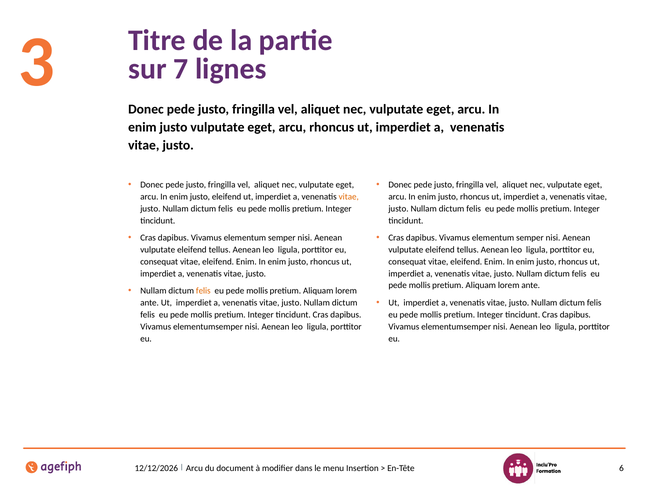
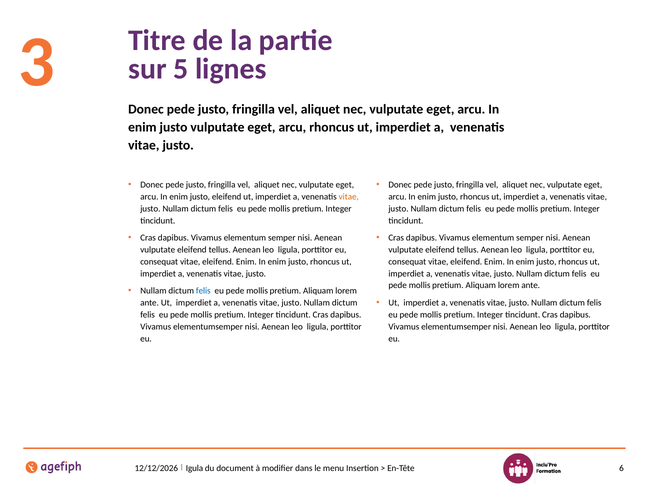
7: 7 -> 5 (181, 69)
felis colour: orange -> blue (203, 291)
Arcu: Arcu -> Igula (195, 469)
